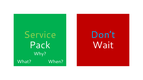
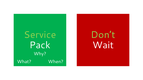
Don’t colour: light blue -> light green (103, 35)
